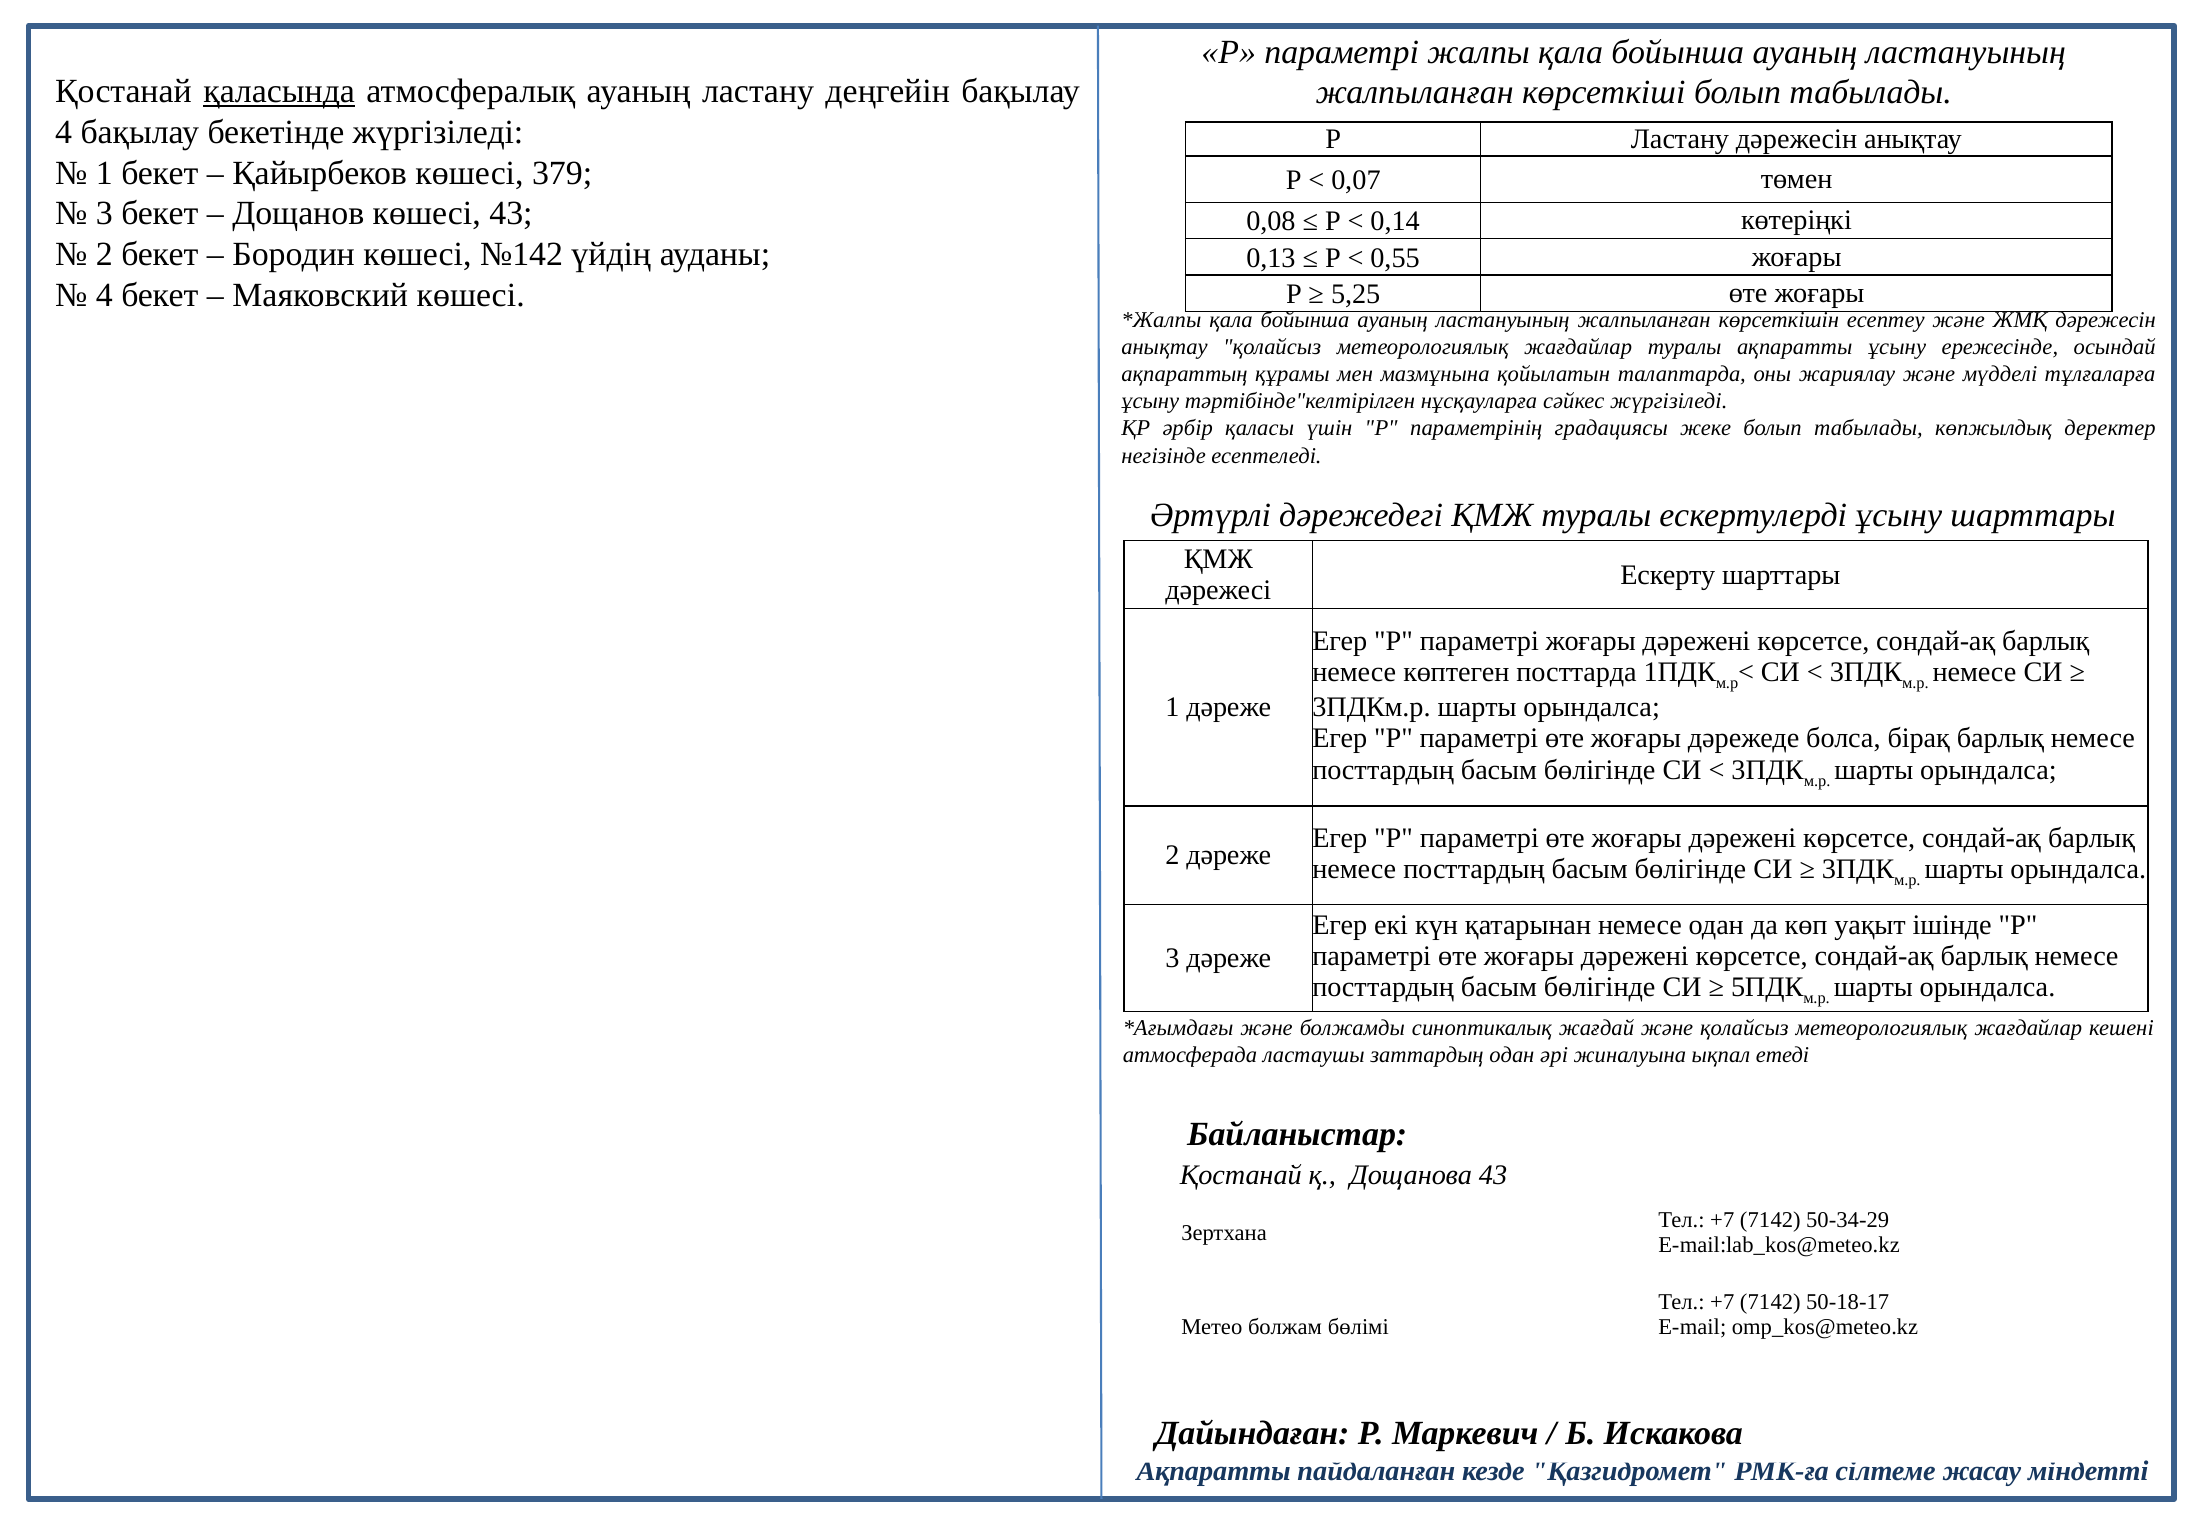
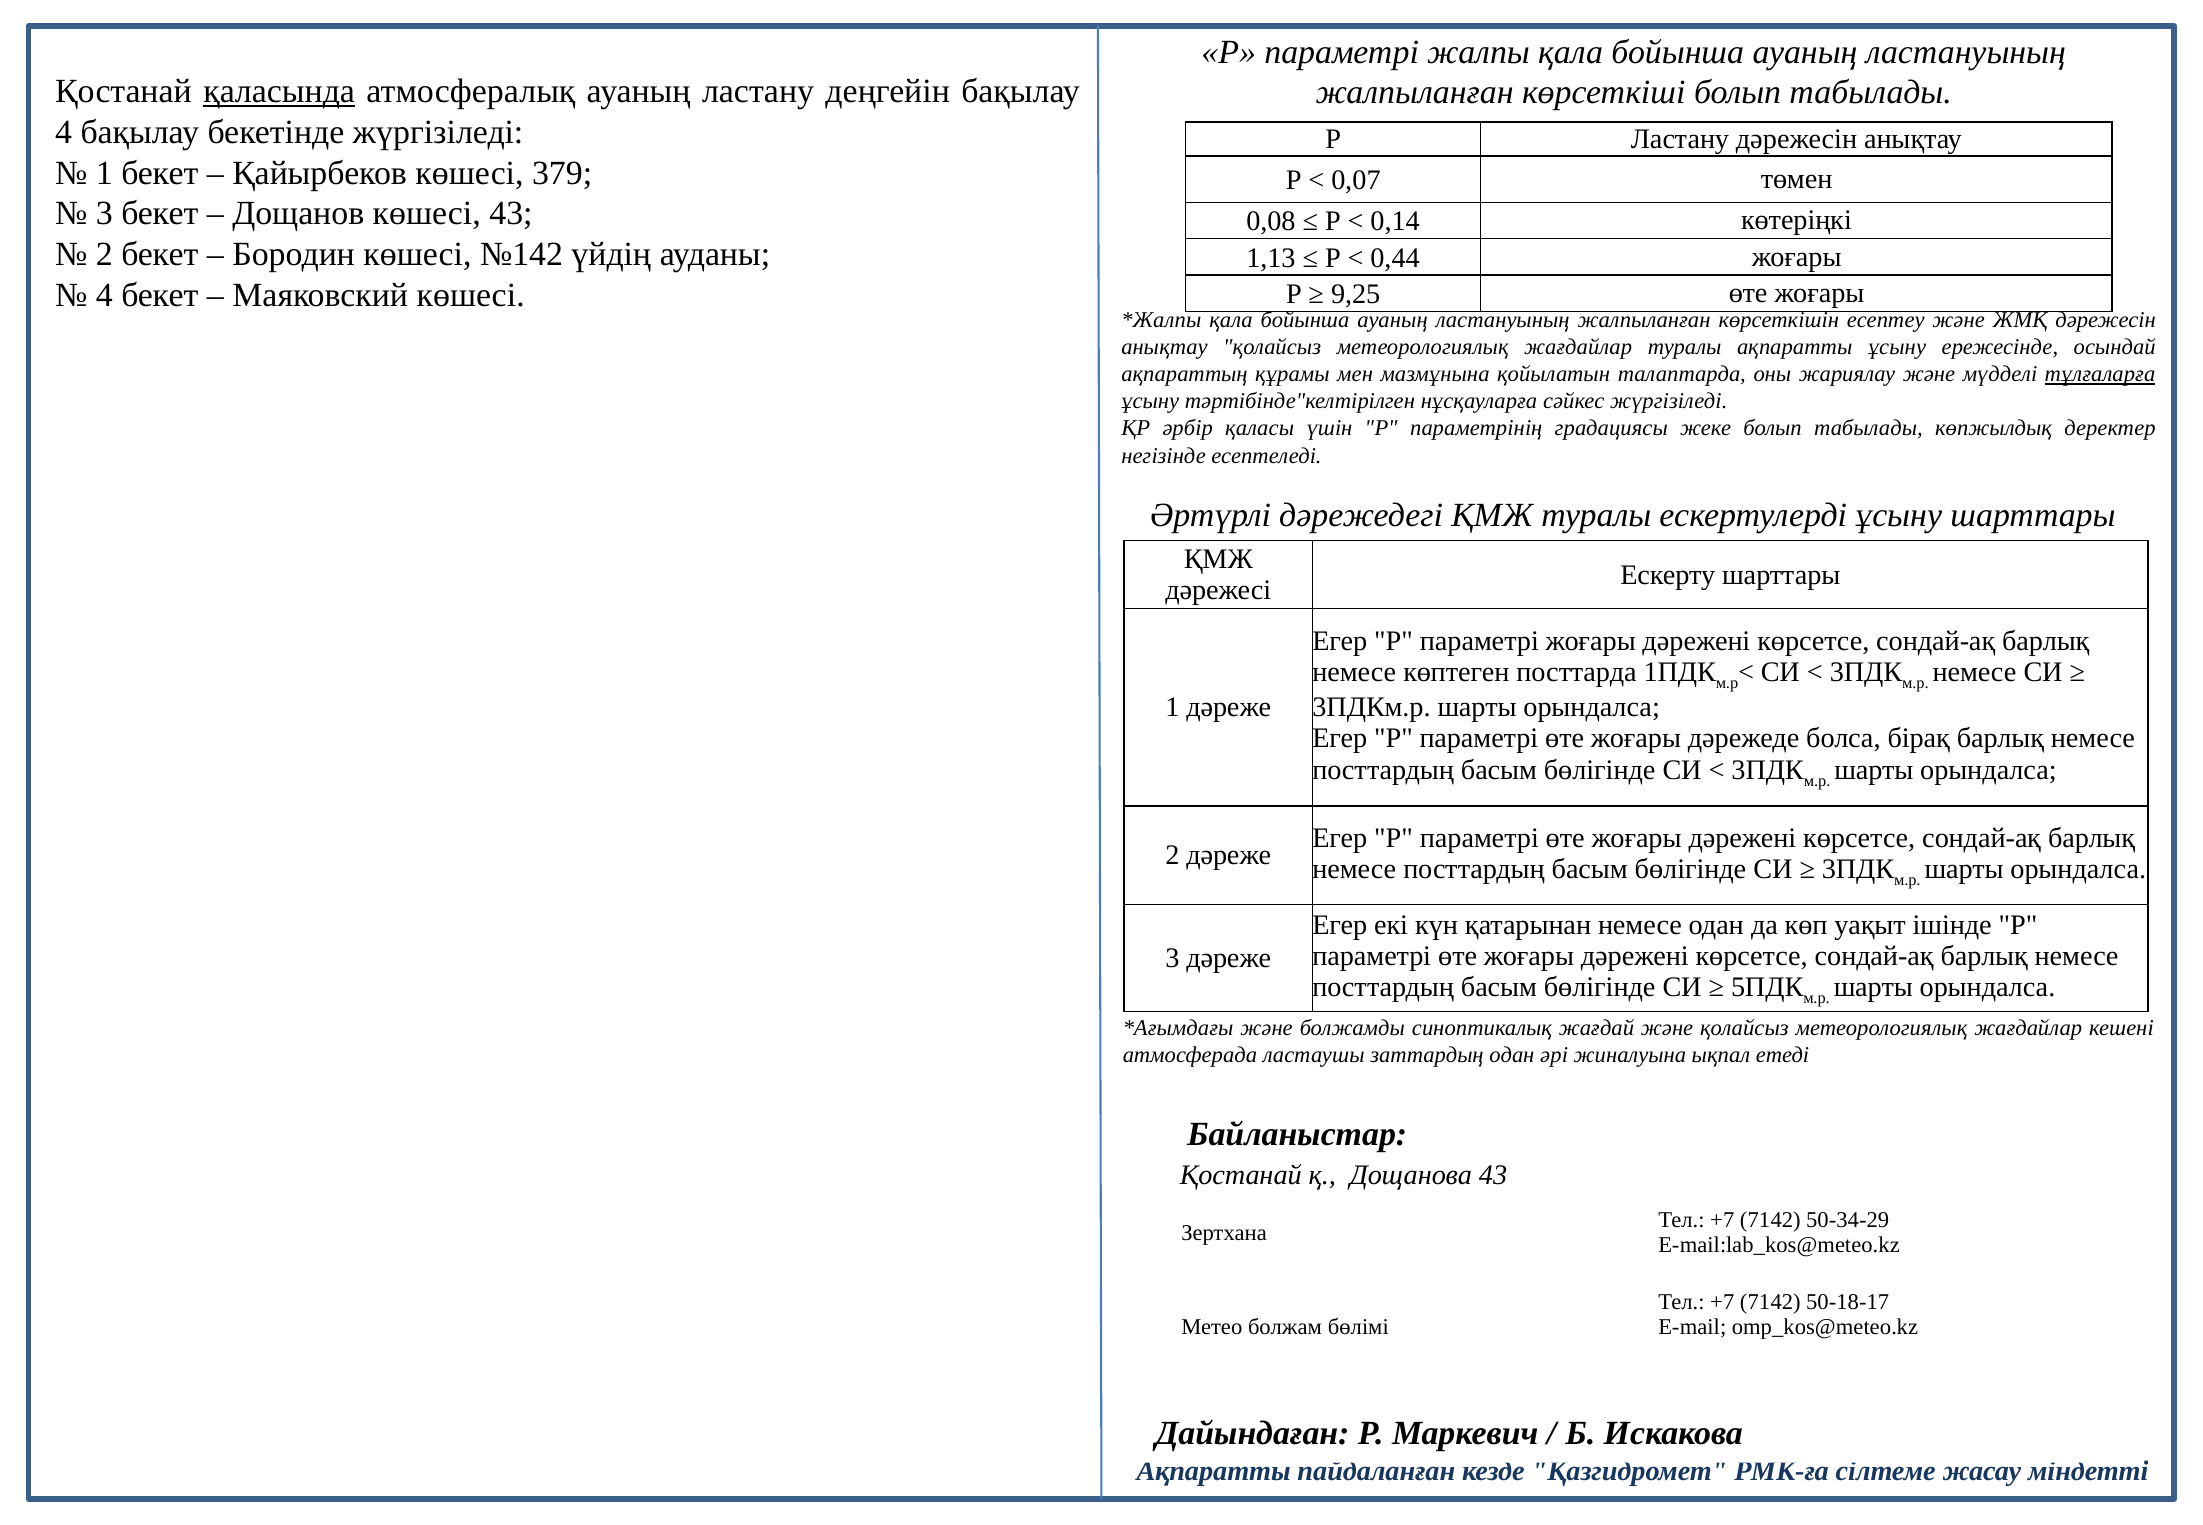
0,13: 0,13 -> 1,13 (1271, 258)
0,55: 0,55 -> 0,44 (1395, 258)
5,25: 5,25 -> 9,25 (1356, 294)
тұлғаларға underline: none -> present (2100, 374)
